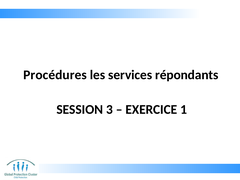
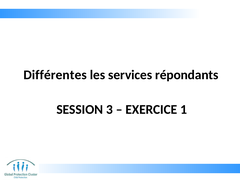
Procédures: Procédures -> Différentes (55, 75)
